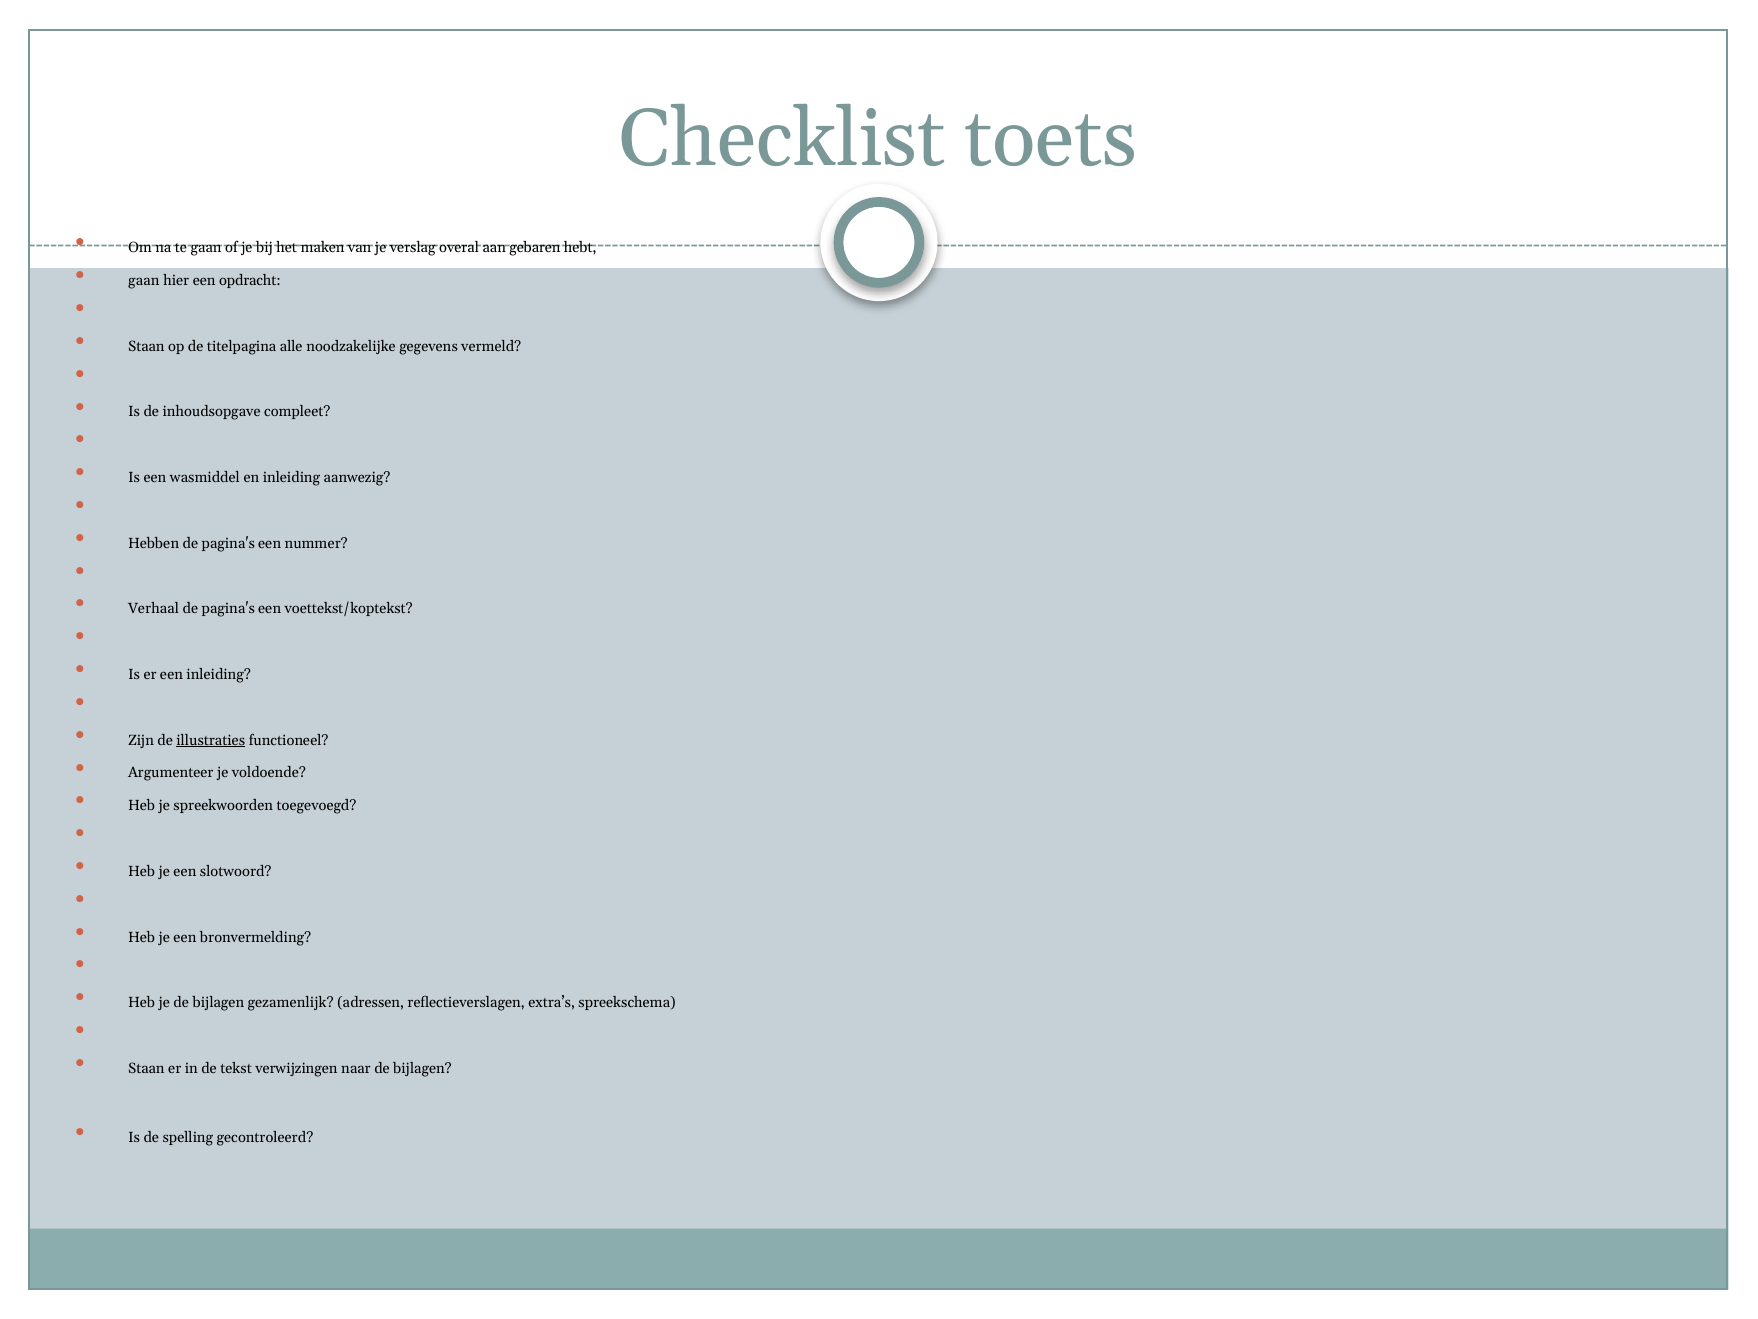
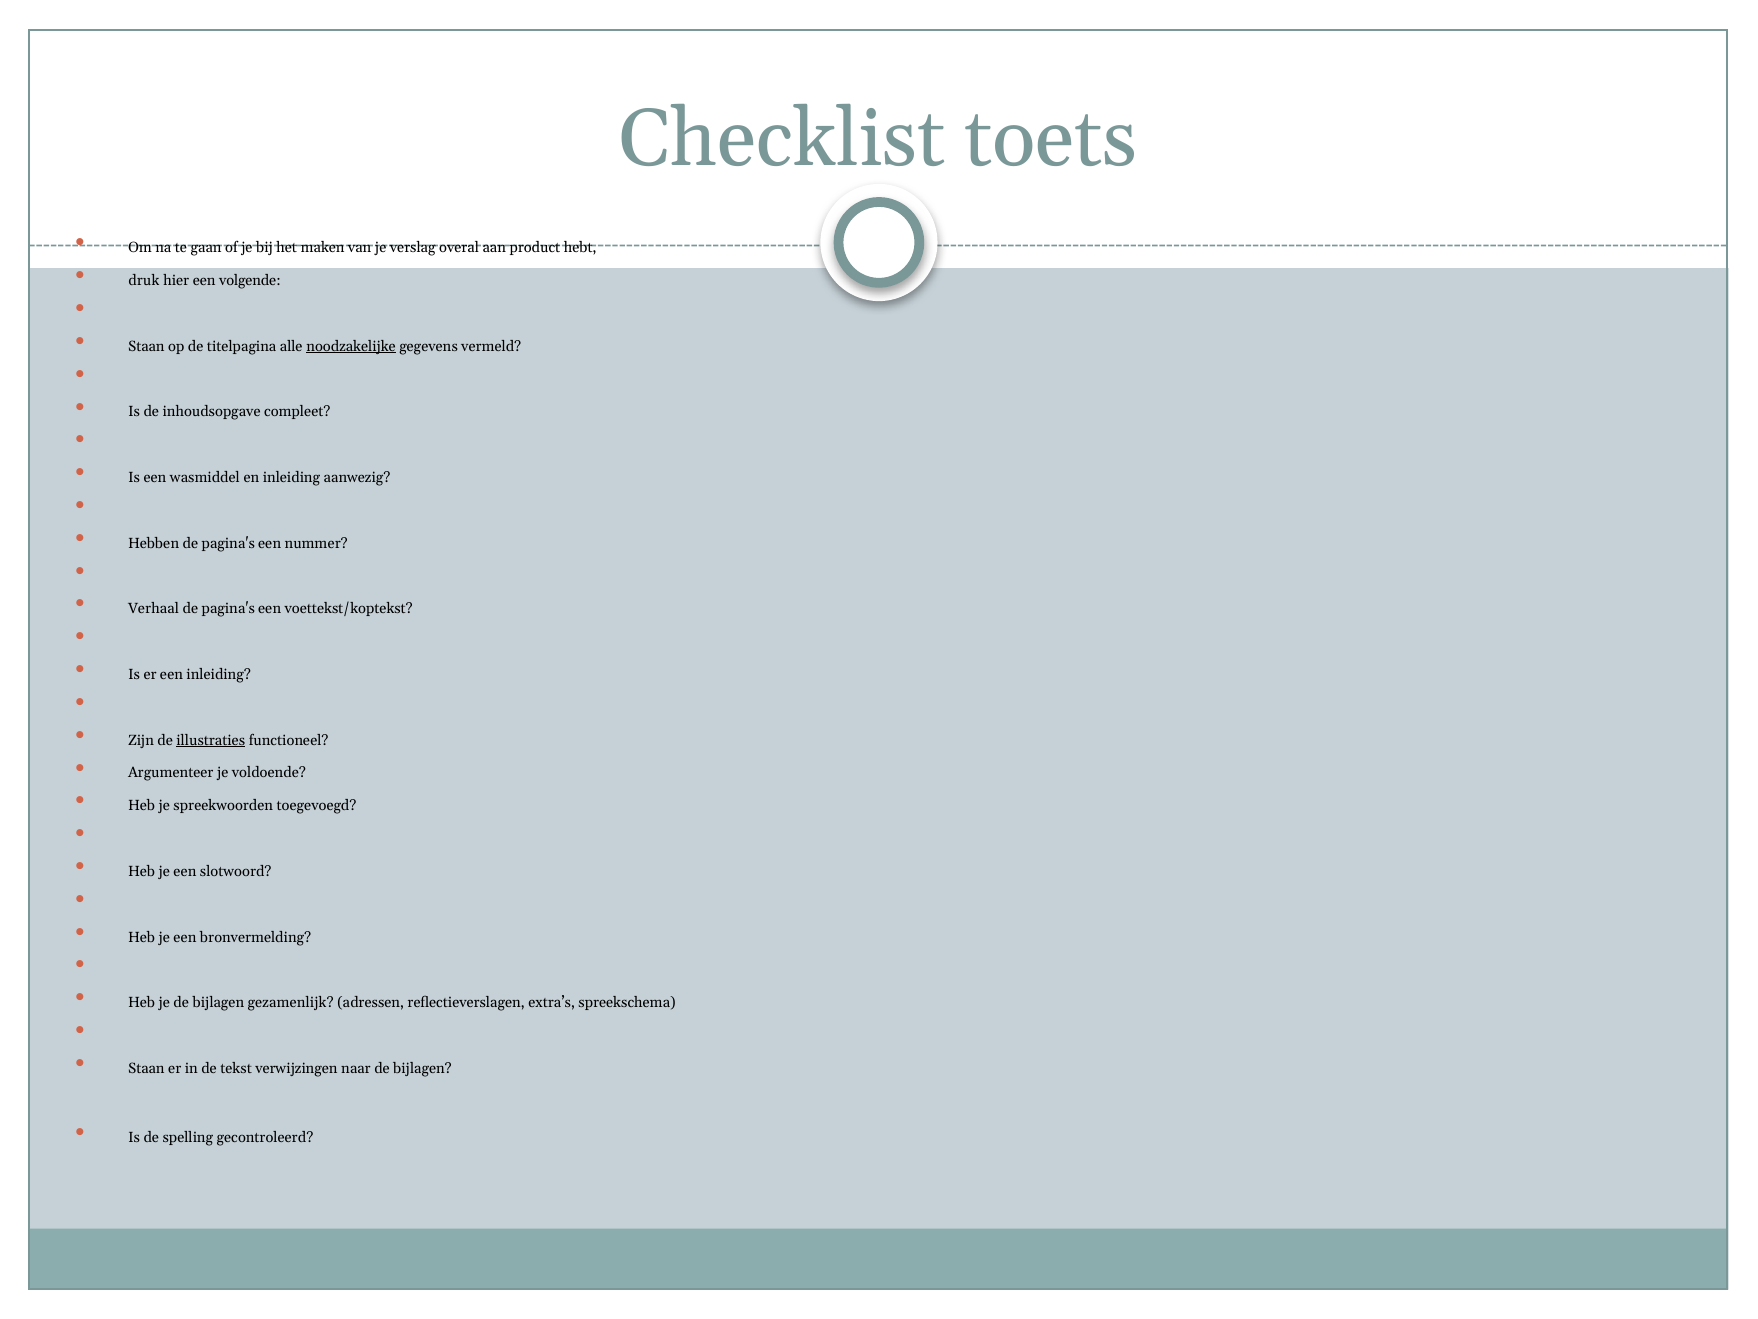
gebaren: gebaren -> product (535, 248)
gaan: gaan -> druk (144, 281)
opdracht: opdracht -> volgende (250, 281)
noodzakelijke underline: none -> present (351, 346)
